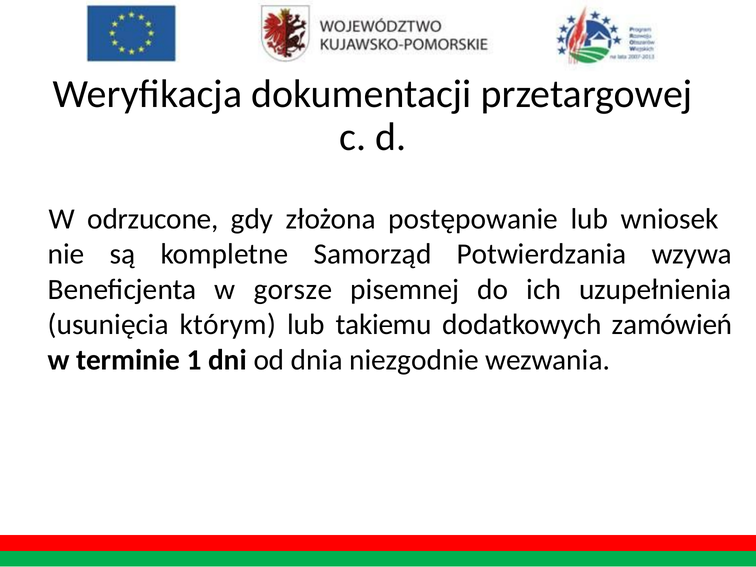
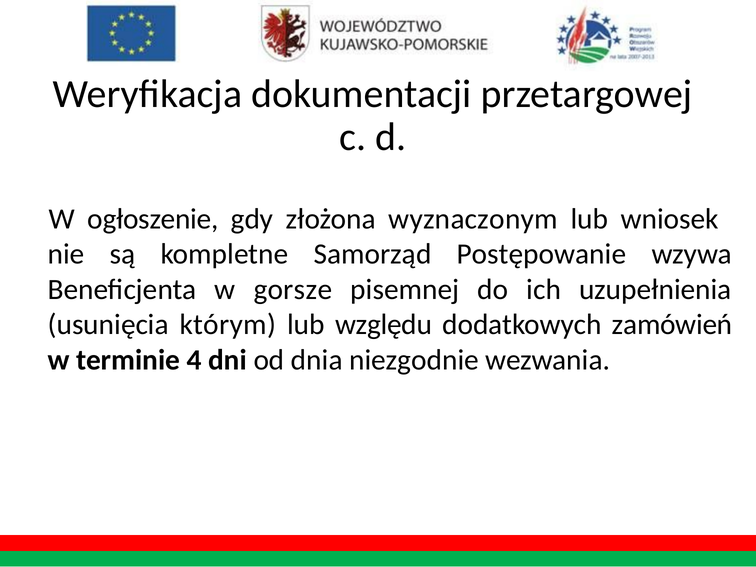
odrzucone: odrzucone -> ogłoszenie (153, 219)
postępowanie: postępowanie -> wyznaczonym (473, 219)
Potwierdzania: Potwierdzania -> Postępowanie (542, 254)
takiemu: takiemu -> względu (384, 325)
1: 1 -> 4 (194, 360)
